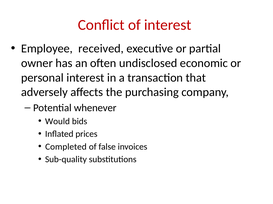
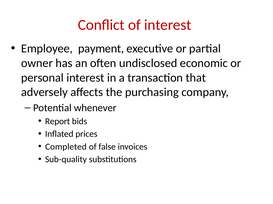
received: received -> payment (101, 49)
Would: Would -> Report (58, 122)
